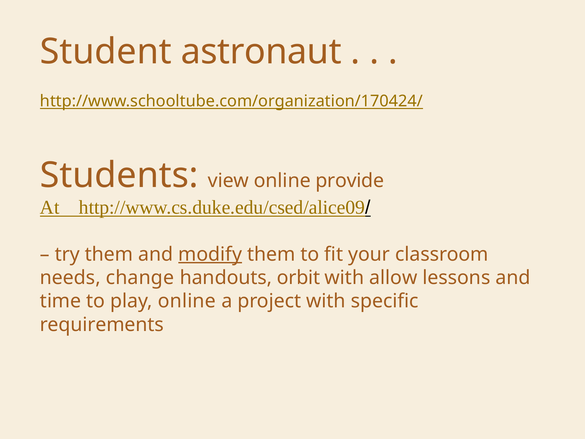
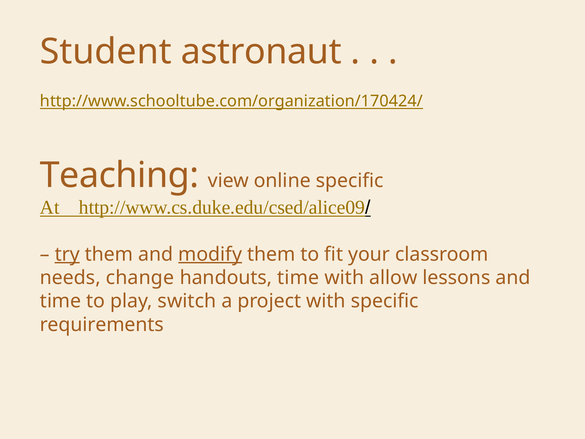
Students: Students -> Teaching (119, 175)
online provide: provide -> specific (350, 181)
try underline: none -> present (67, 254)
handouts orbit: orbit -> time (298, 278)
play online: online -> switch (187, 301)
